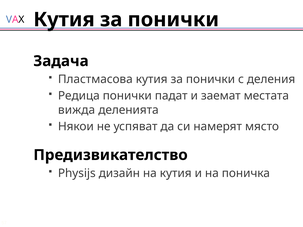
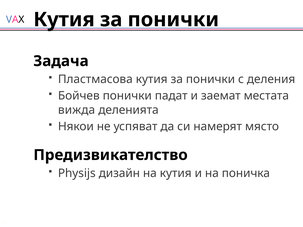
Редица: Редица -> Бойчев (79, 96)
